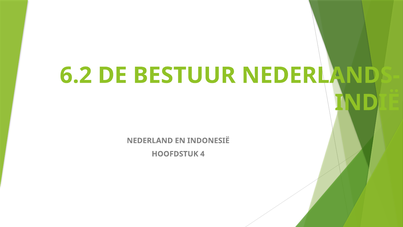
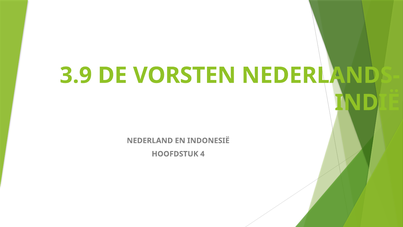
6.2: 6.2 -> 3.9 (76, 75)
BESTUUR: BESTUUR -> VORSTEN (184, 75)
